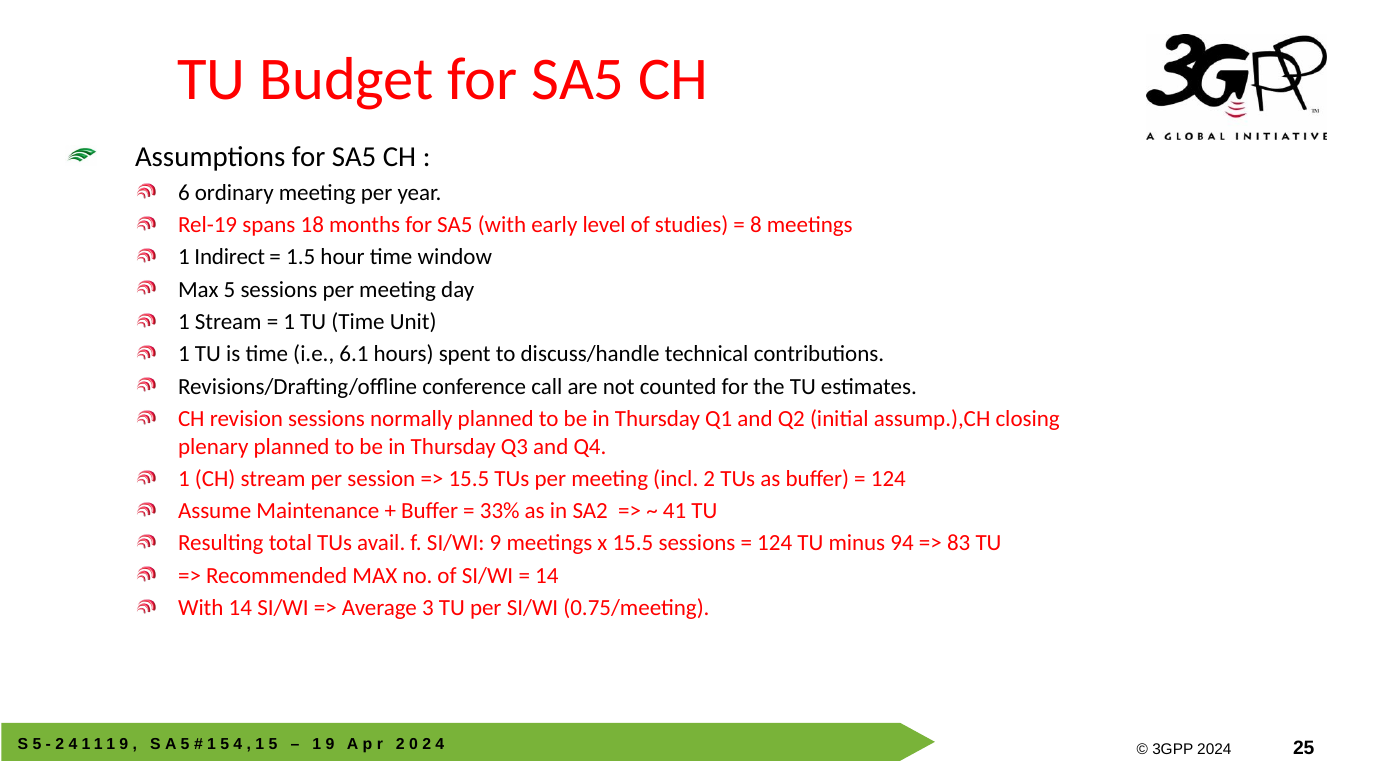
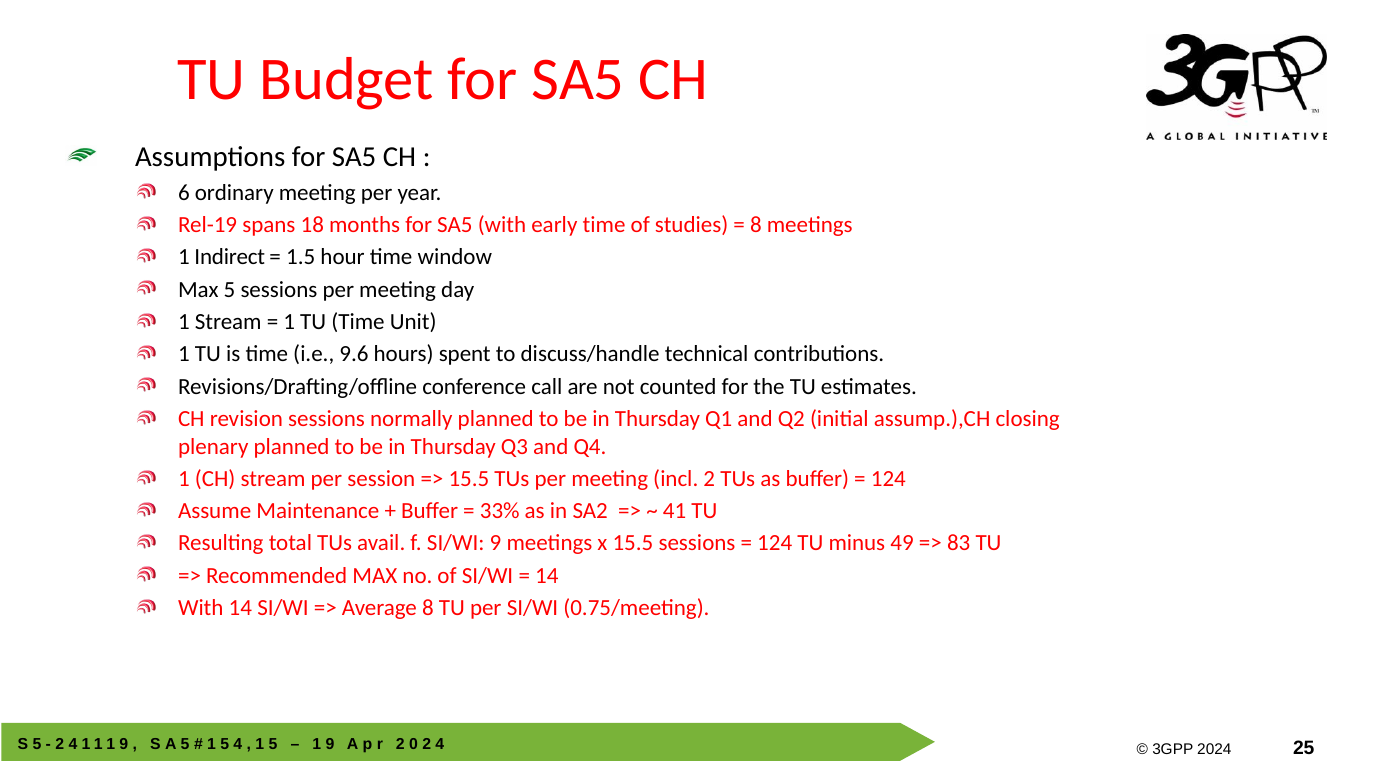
early level: level -> time (604, 225)
6.1: 6.1 -> 9.6 (354, 354)
94: 94 -> 49 (902, 543)
Average 3: 3 -> 8 (428, 608)
